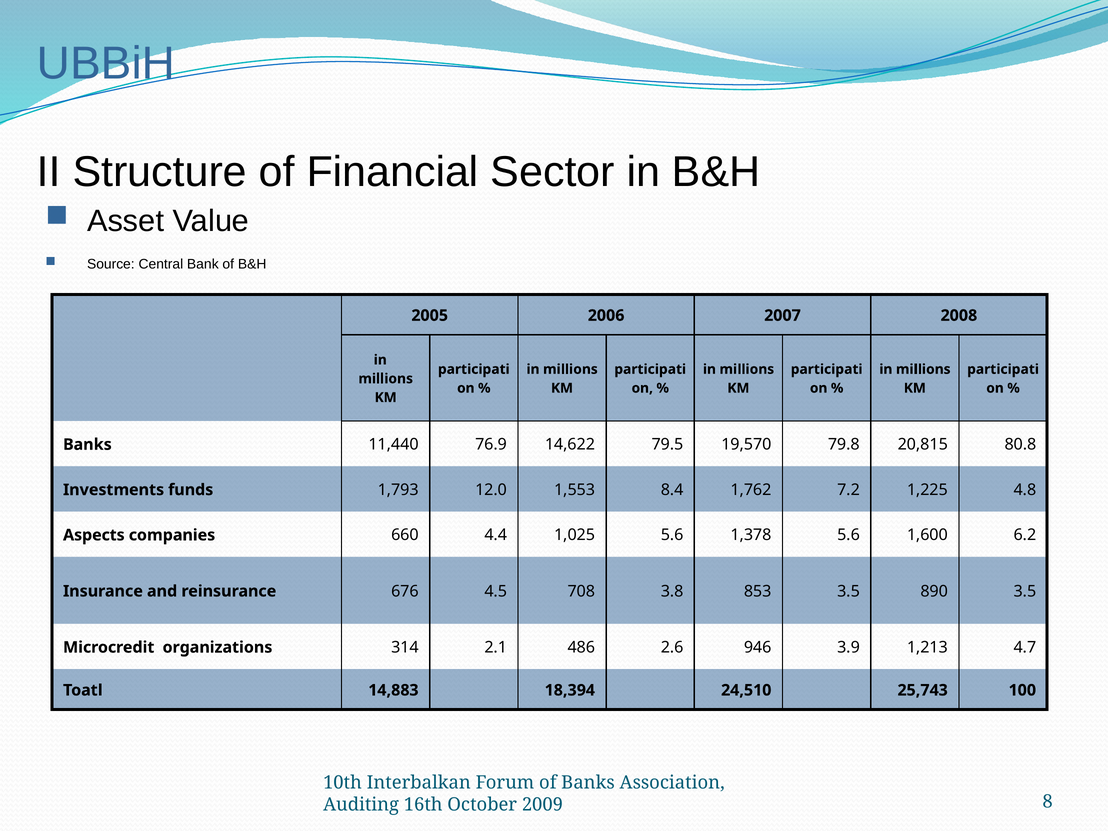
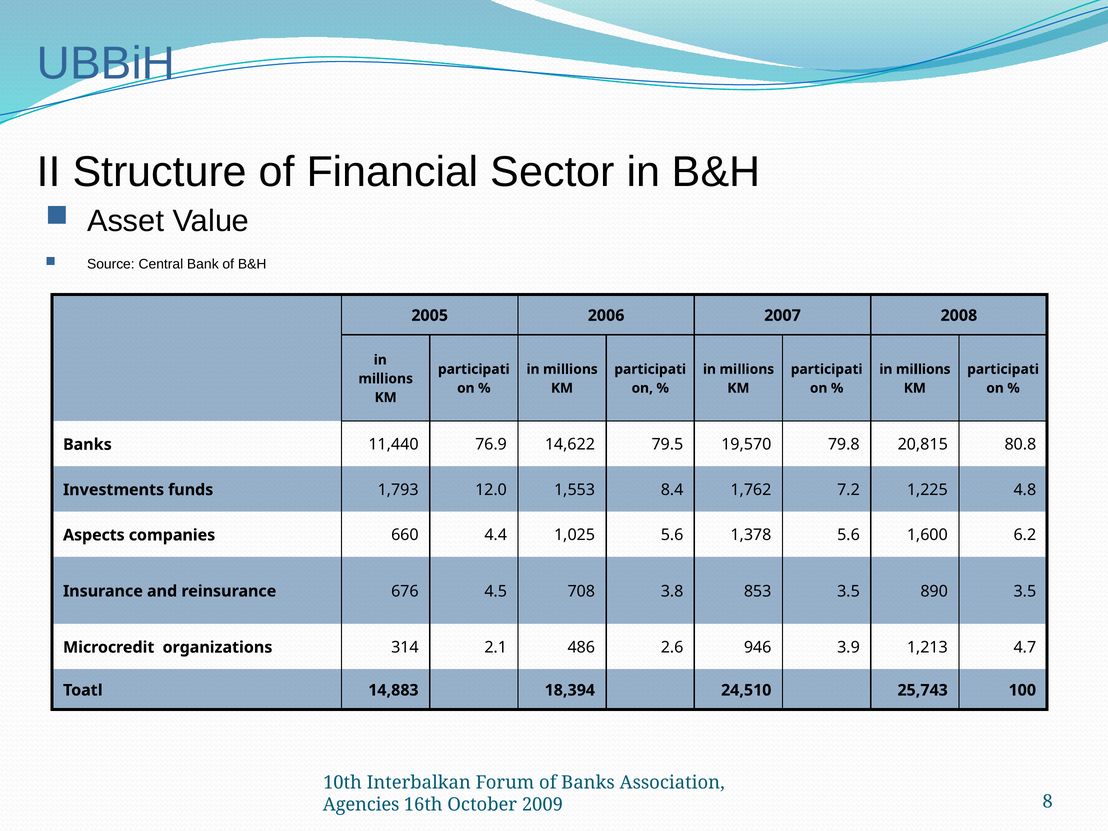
Auditing: Auditing -> Agencies (361, 805)
